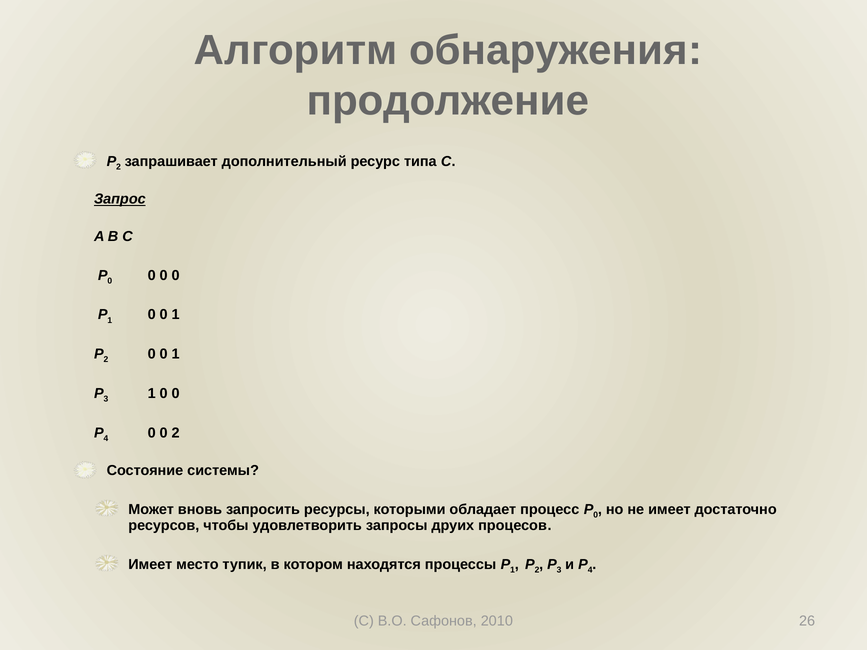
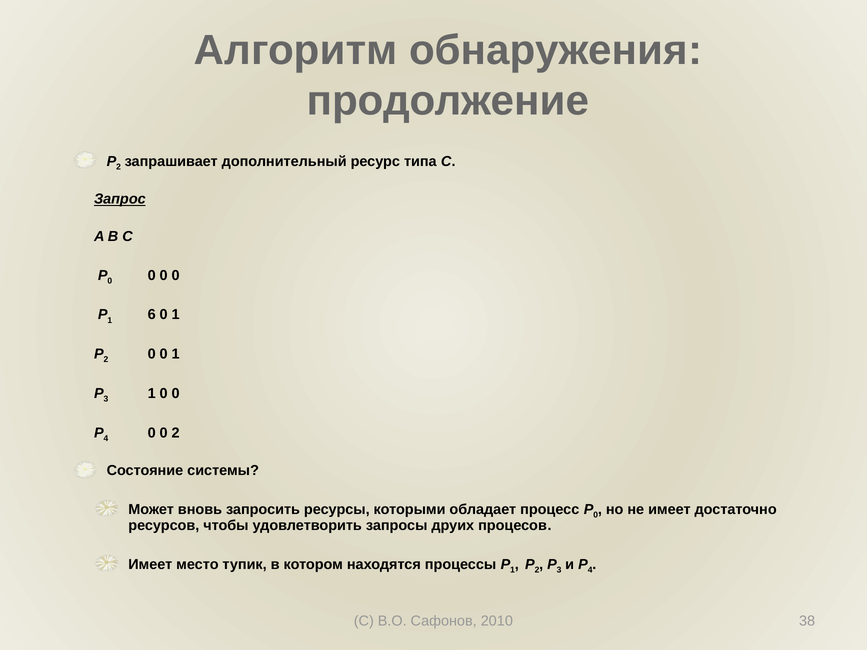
0: 0 -> 6 (152, 315)
26: 26 -> 38 (807, 621)
